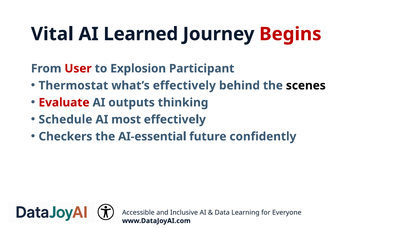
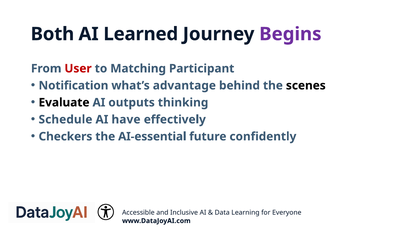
Vital: Vital -> Both (52, 34)
Begins colour: red -> purple (290, 34)
Explosion: Explosion -> Matching (138, 69)
Thermostat: Thermostat -> Notification (73, 86)
what’s effectively: effectively -> advantage (184, 86)
Evaluate colour: red -> black (64, 103)
most: most -> have (126, 120)
